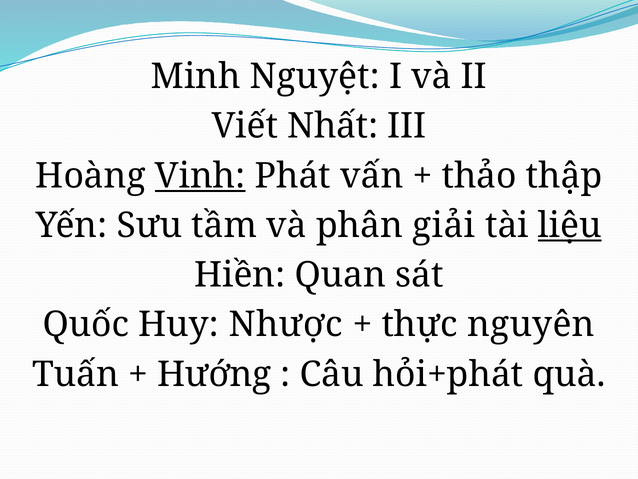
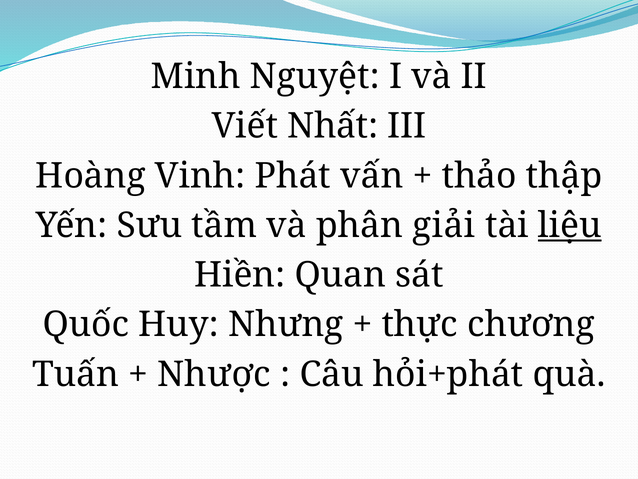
Vinh underline: present -> none (200, 176)
Nhược: Nhược -> Nhưng (286, 324)
nguyên: nguyên -> chương (531, 324)
Hướng: Hướng -> Nhược (214, 374)
